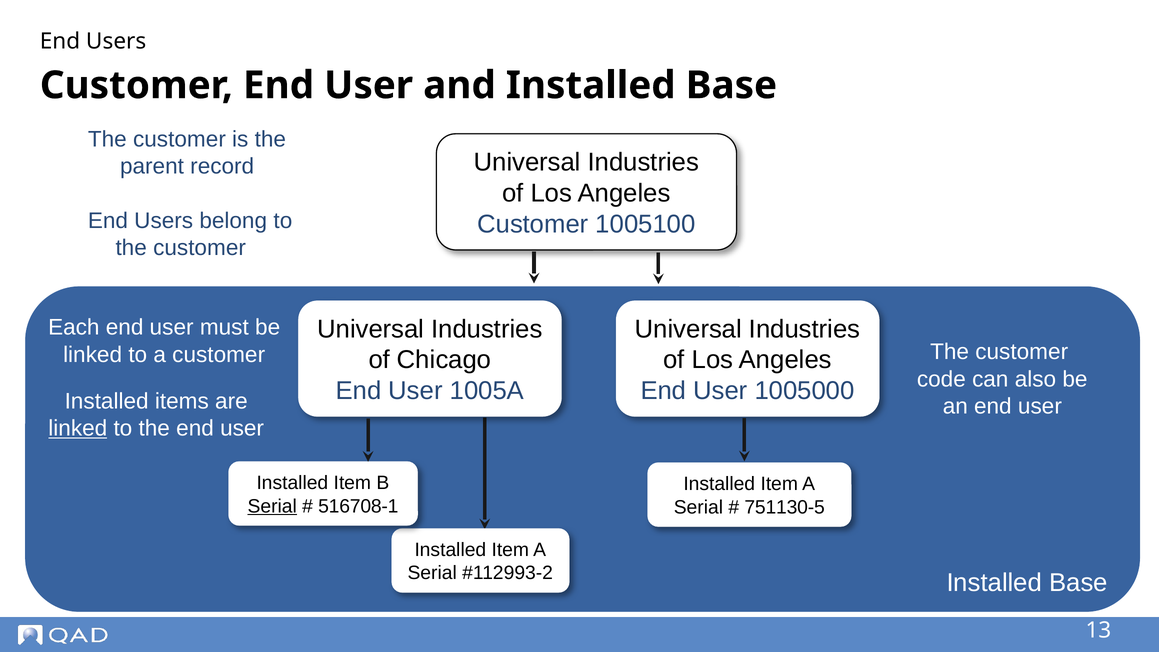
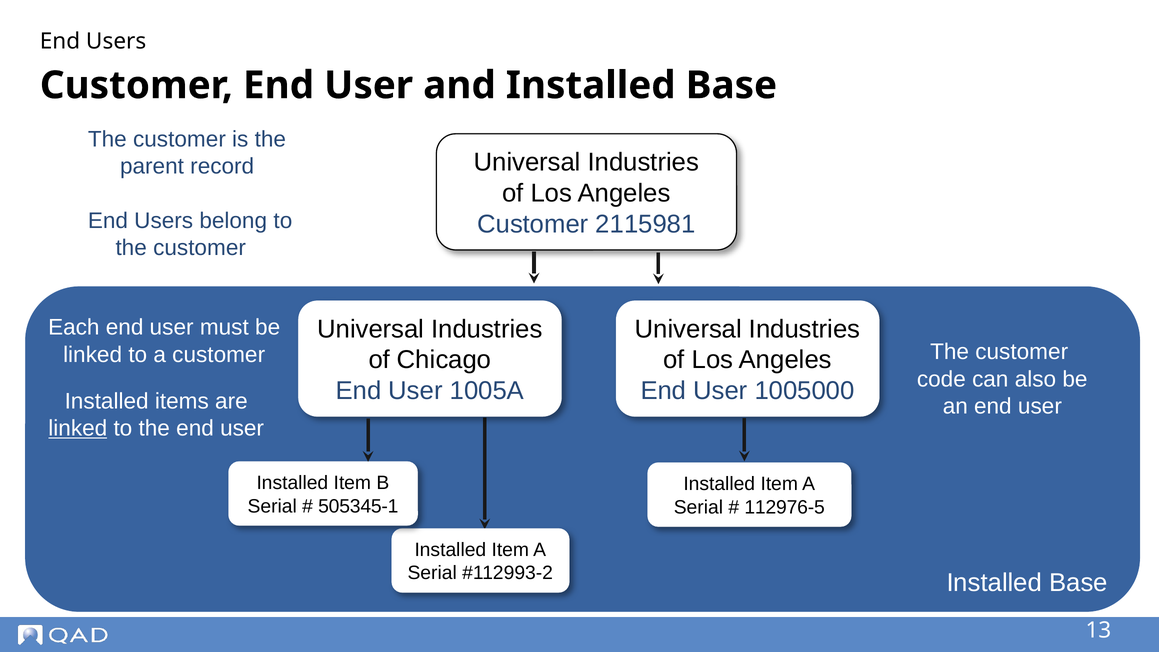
1005100: 1005100 -> 2115981 (646, 224)
Serial underline: present -> none (272, 506)
516708-1: 516708-1 -> 505345-1 (358, 506)
751130-5: 751130-5 -> 112976-5 (785, 507)
